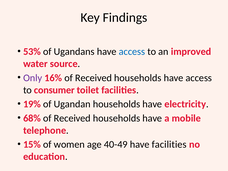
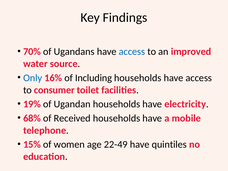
53%: 53% -> 70% (32, 52)
Only colour: purple -> blue (33, 78)
16% of Received: Received -> Including (93, 78)
40-49: 40-49 -> 22-49 (116, 144)
have facilities: facilities -> quintiles (169, 144)
